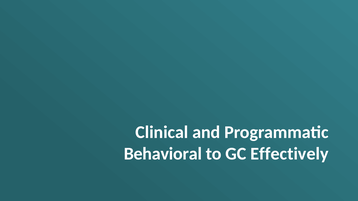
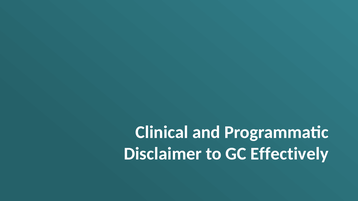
Behavioral: Behavioral -> Disclaimer (163, 154)
